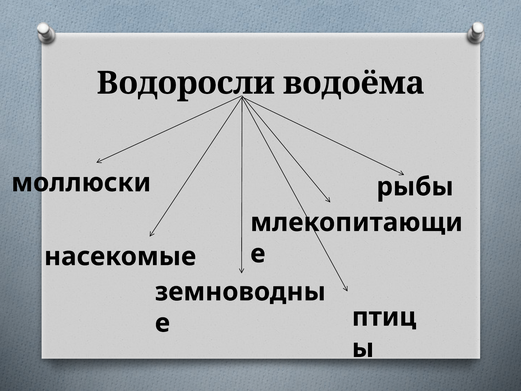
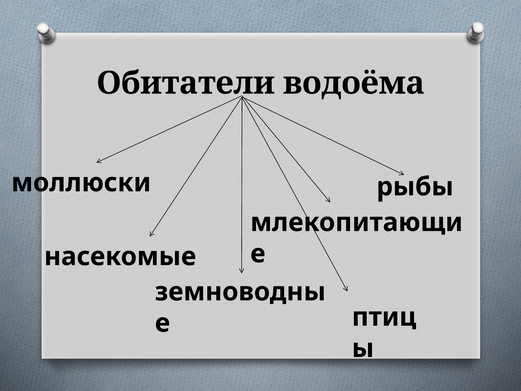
Водоросли: Водоросли -> Обитатели (186, 83)
